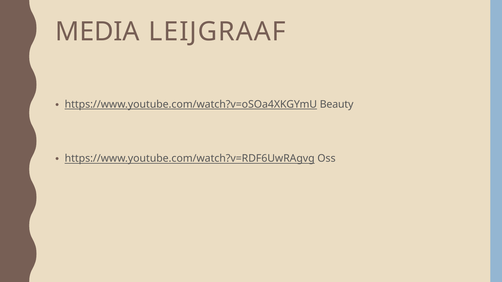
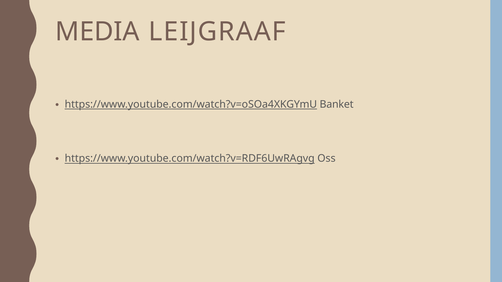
Beauty: Beauty -> Banket (337, 104)
